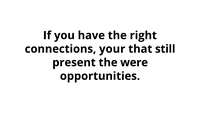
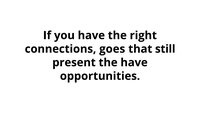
your: your -> goes (112, 49)
the were: were -> have (134, 62)
